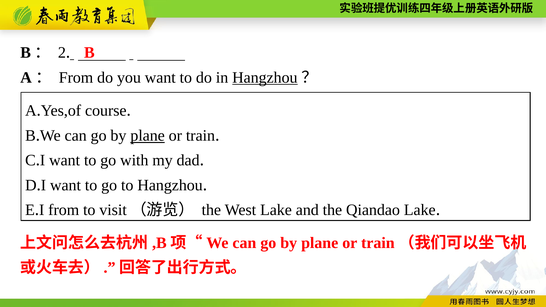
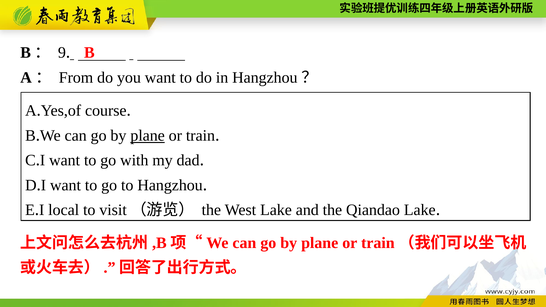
2: 2 -> 9 (62, 53)
Hangzhou underline: present -> none (265, 78)
from: from -> local (64, 210)
